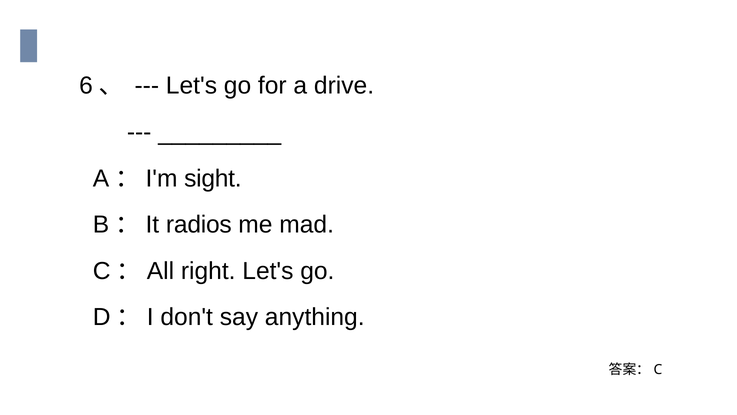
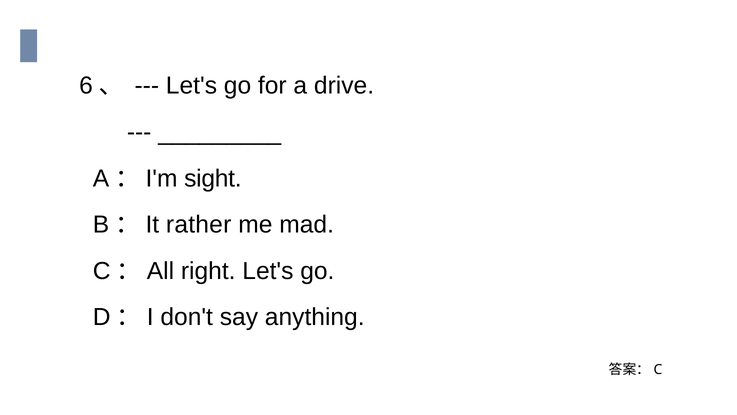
radios: radios -> rather (199, 224)
